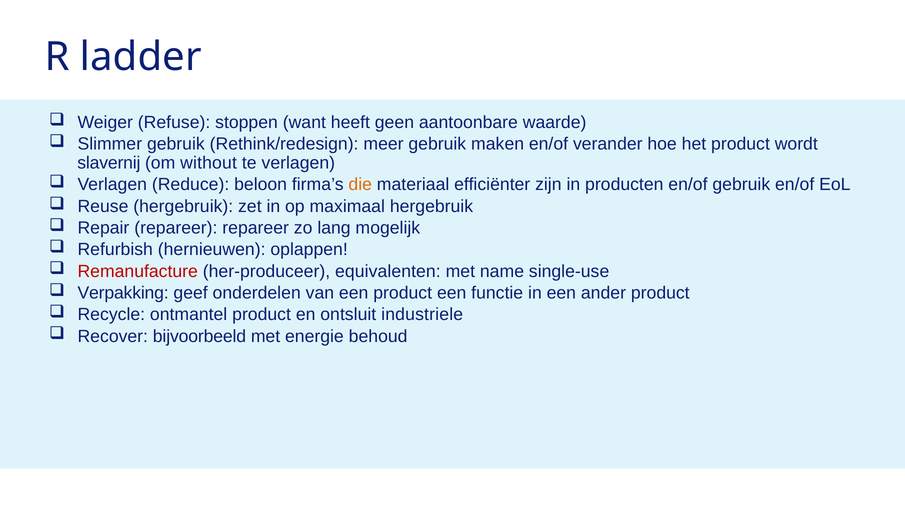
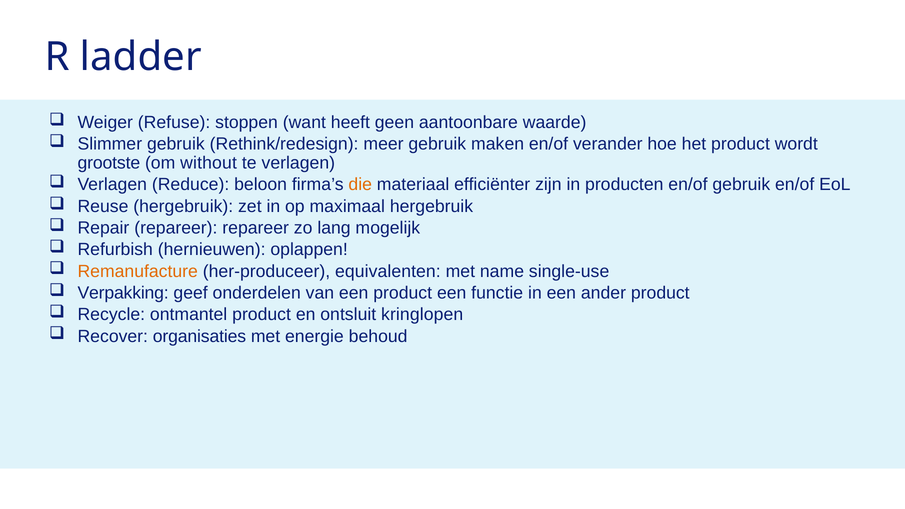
slavernij: slavernij -> grootste (109, 163)
Remanufacture colour: red -> orange (138, 271)
industriele: industriele -> kringlopen (422, 315)
bijvoorbeeld: bijvoorbeeld -> organisaties (199, 336)
